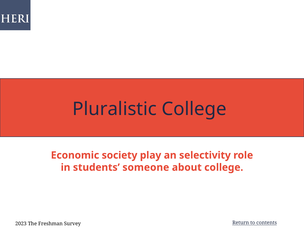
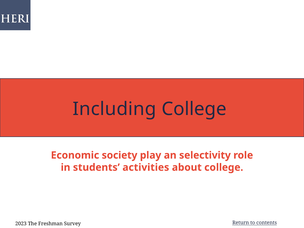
Pluralistic: Pluralistic -> Including (115, 109)
someone: someone -> activities (146, 167)
